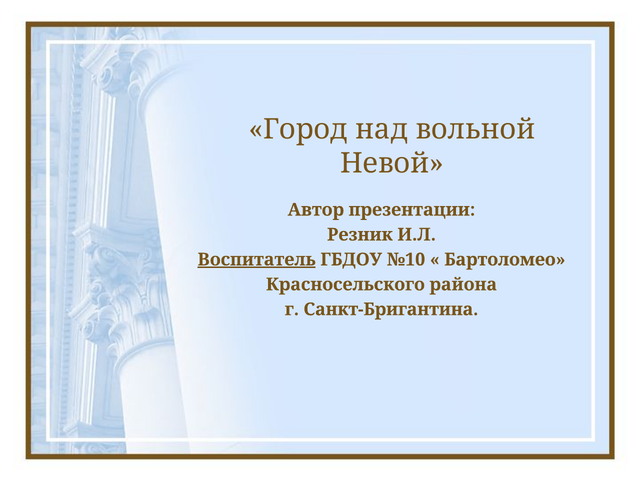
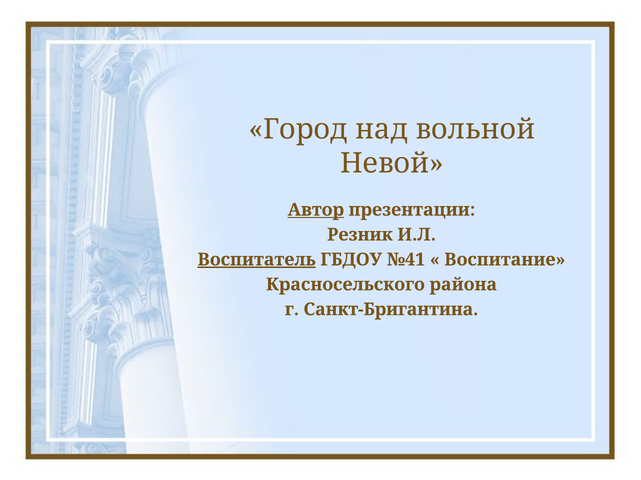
Автор underline: none -> present (316, 210)
№10: №10 -> №41 (406, 260)
Бартоломео: Бартоломео -> Воспитание (505, 260)
